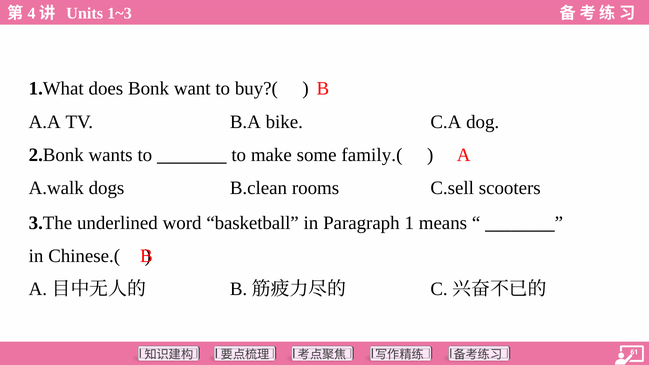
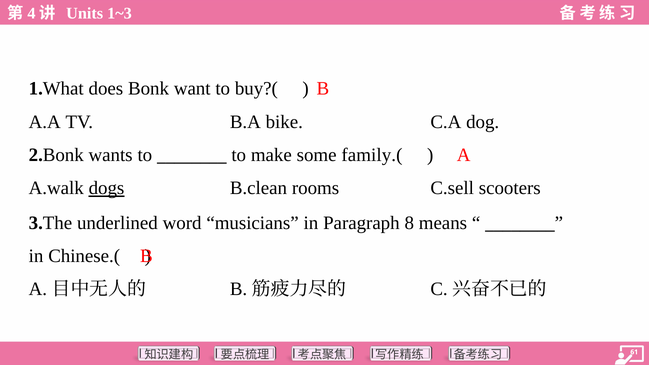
dogs underline: none -> present (107, 188)
basketball: basketball -> musicians (253, 223)
1: 1 -> 8 (409, 223)
